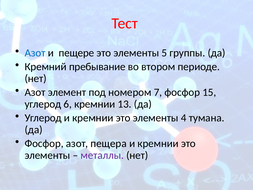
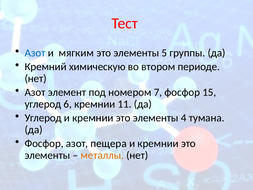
пещере: пещере -> мягким (76, 53)
пребывание: пребывание -> химическую (97, 67)
13: 13 -> 11 (125, 104)
металлы colour: purple -> orange (102, 155)
